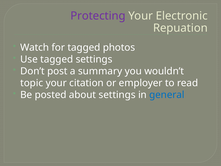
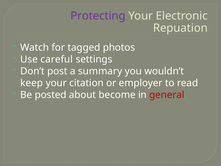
Use tagged: tagged -> careful (57, 59)
topic: topic -> keep (32, 83)
about settings: settings -> become (117, 95)
general colour: blue -> red (167, 95)
